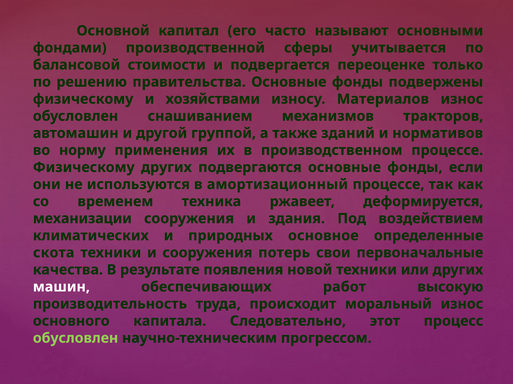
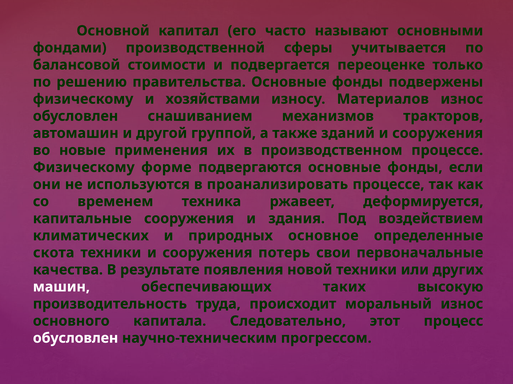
зданий и нормативов: нормативов -> сооружения (438, 133)
норму: норму -> новые (82, 151)
Физическому других: других -> форме (166, 168)
амортизационный: амортизационный -> проанализировать (277, 185)
механизации: механизации -> капитальные (82, 219)
работ: работ -> таких (344, 287)
обусловлен colour: light green -> white (76, 339)
